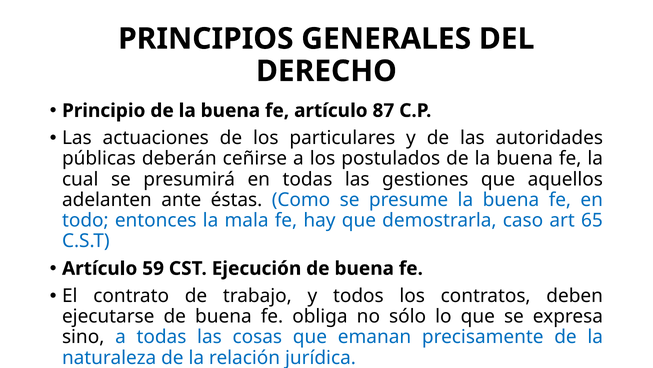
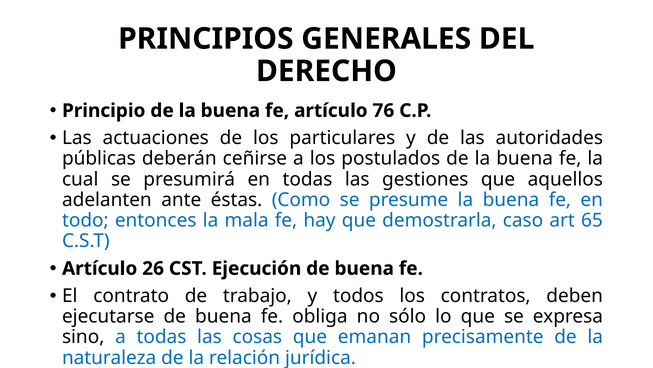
87: 87 -> 76 (383, 110)
59: 59 -> 26 (153, 268)
